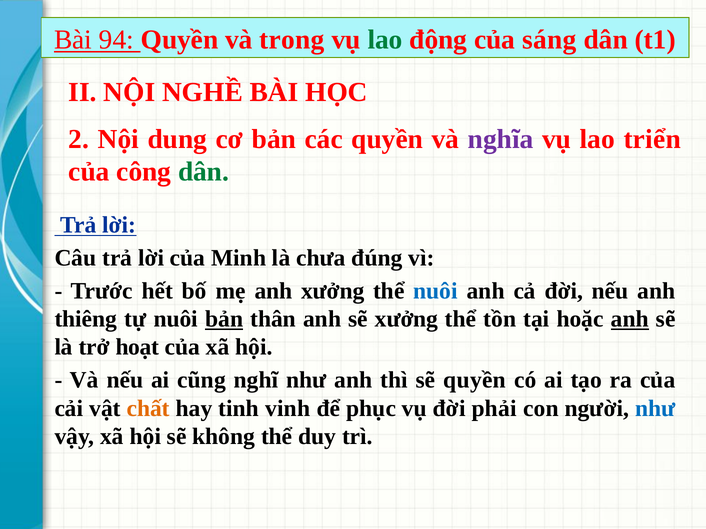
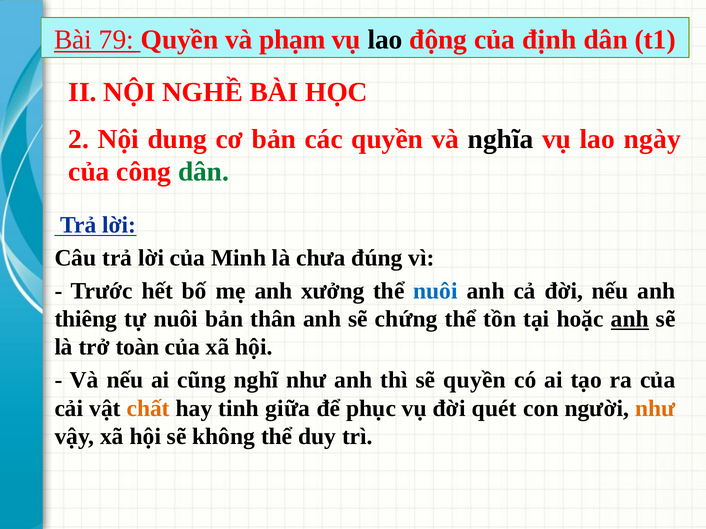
94: 94 -> 79 (116, 39)
trong: trong -> phạm (292, 39)
lao colour: green -> black (385, 39)
sáng: sáng -> định (549, 39)
nghĩa colour: purple -> black (501, 139)
triển: triển -> ngày (652, 139)
bản underline: present -> none (224, 319)
sẽ xưởng: xưởng -> chứng (406, 319)
hoạt: hoạt -> toàn (137, 348)
vinh: vinh -> giữa (288, 409)
phải: phải -> quét (494, 409)
như colour: blue -> orange (655, 409)
